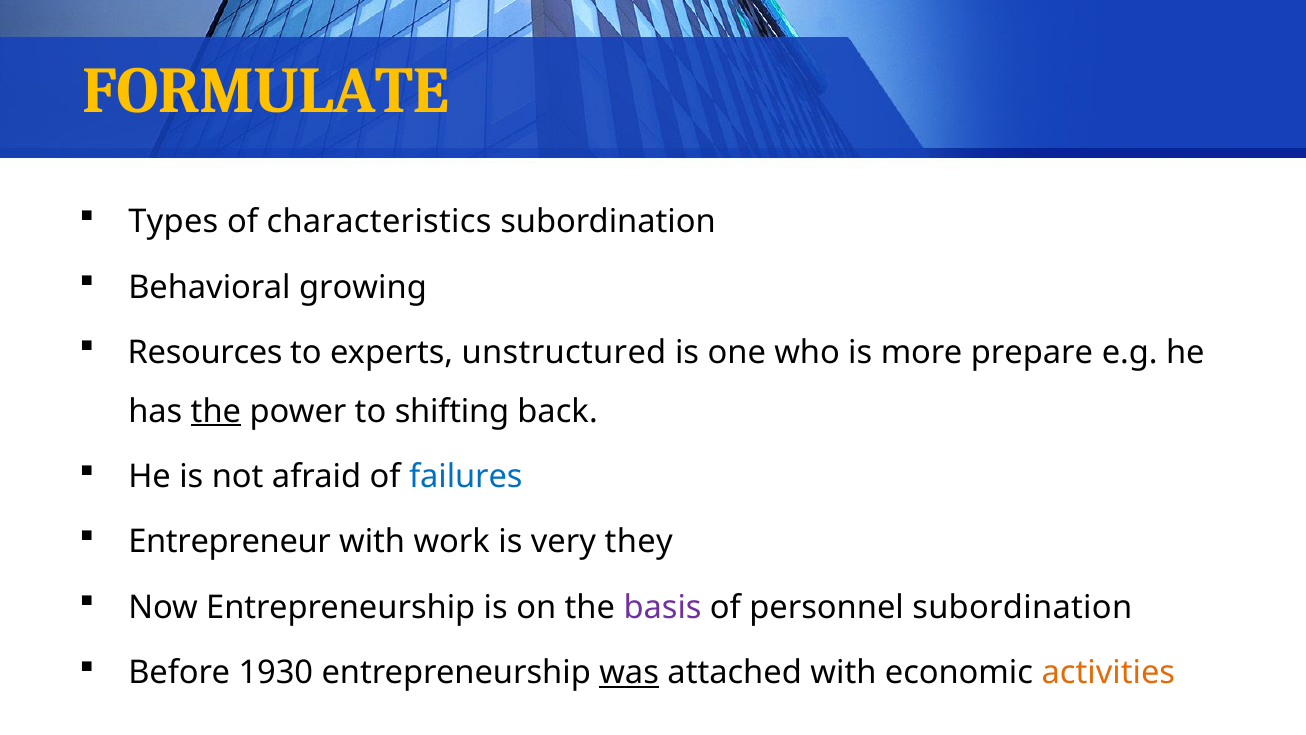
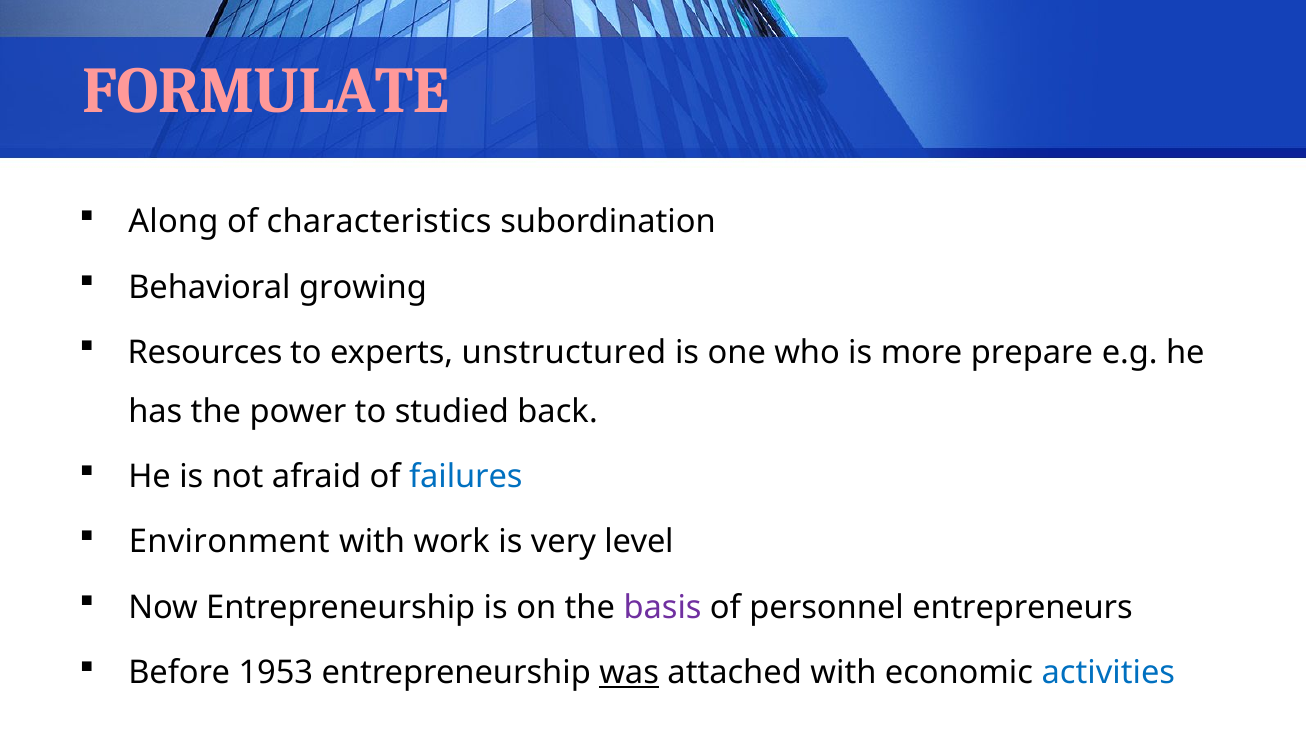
FORMULATE colour: yellow -> pink (266, 91)
Types: Types -> Along (173, 222)
the underline: present -> none (216, 411)
shifting: shifting -> studied (452, 411)
Entrepreneur: Entrepreneur -> Environment (229, 542)
they: they -> level (639, 542)
personnel subordination: subordination -> entrepreneurs (1022, 607)
1930: 1930 -> 1953 (276, 672)
activities colour: orange -> blue (1108, 672)
